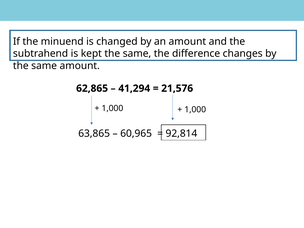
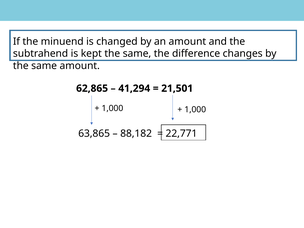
21,576: 21,576 -> 21,501 (177, 88)
60,965: 60,965 -> 88,182 (136, 134)
92,814: 92,814 -> 22,771 (181, 134)
